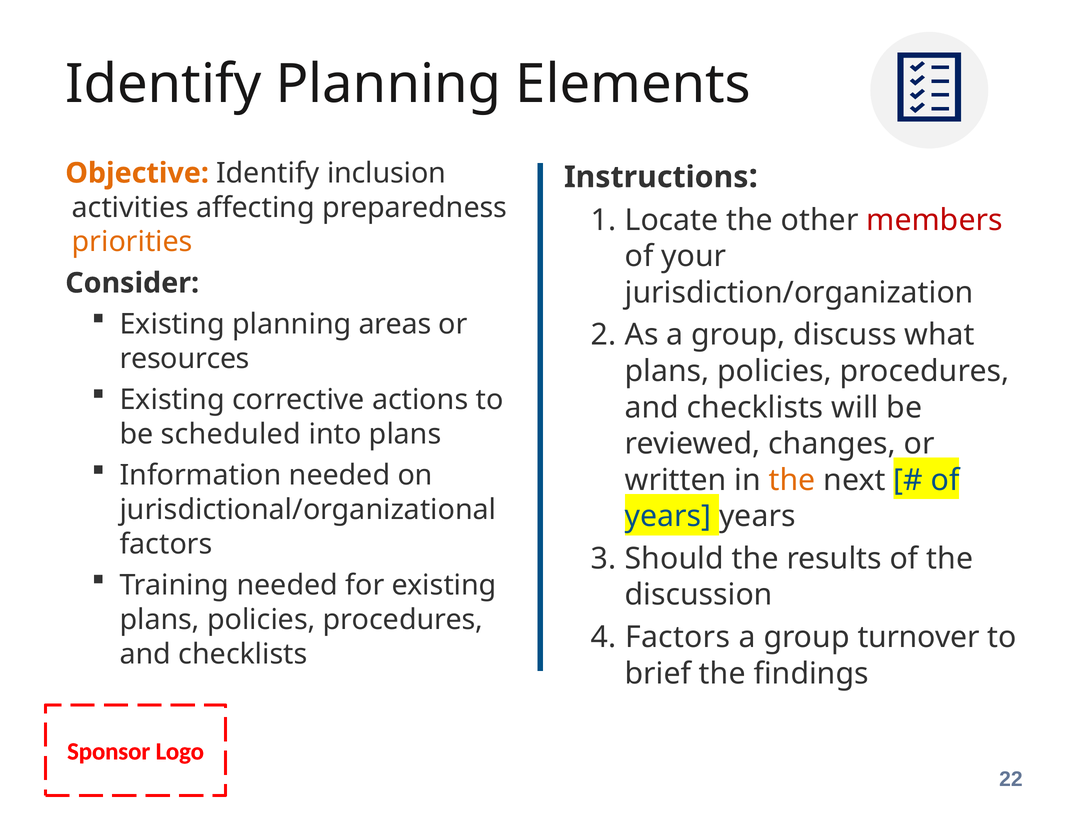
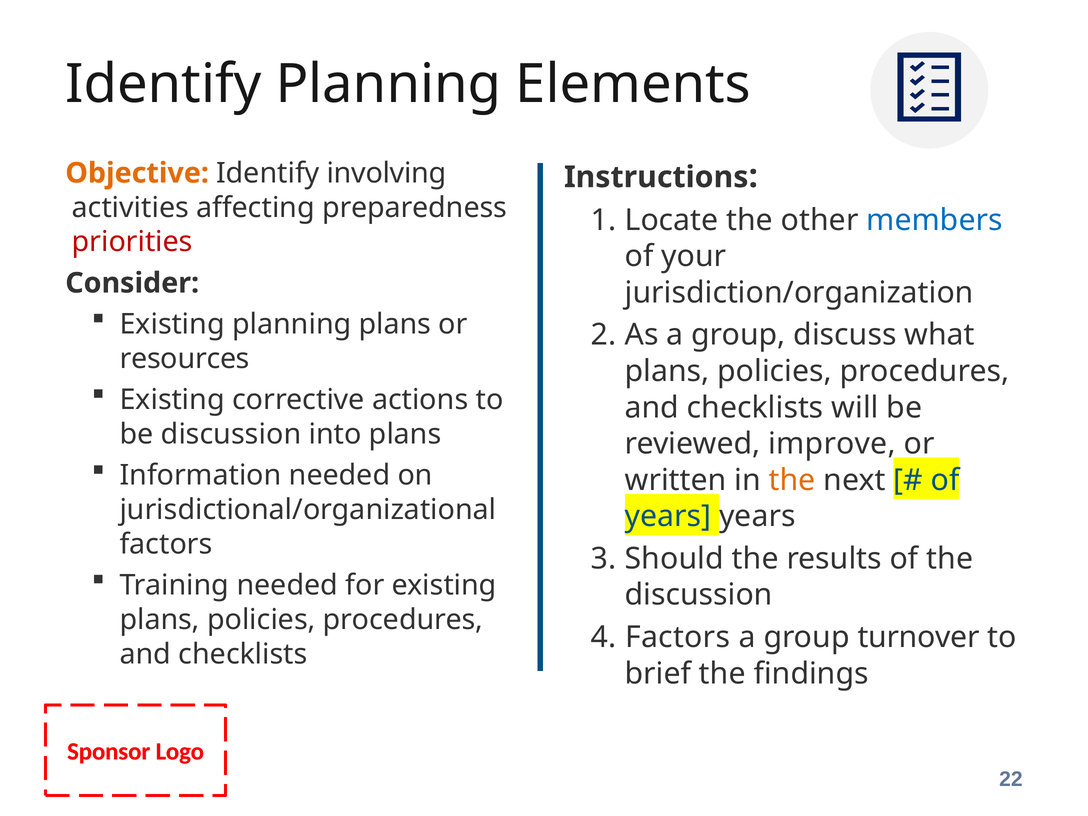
inclusion: inclusion -> involving (387, 173)
members colour: red -> blue (934, 220)
priorities colour: orange -> red (132, 242)
planning areas: areas -> plans (395, 324)
be scheduled: scheduled -> discussion (231, 434)
changes: changes -> improve (832, 444)
